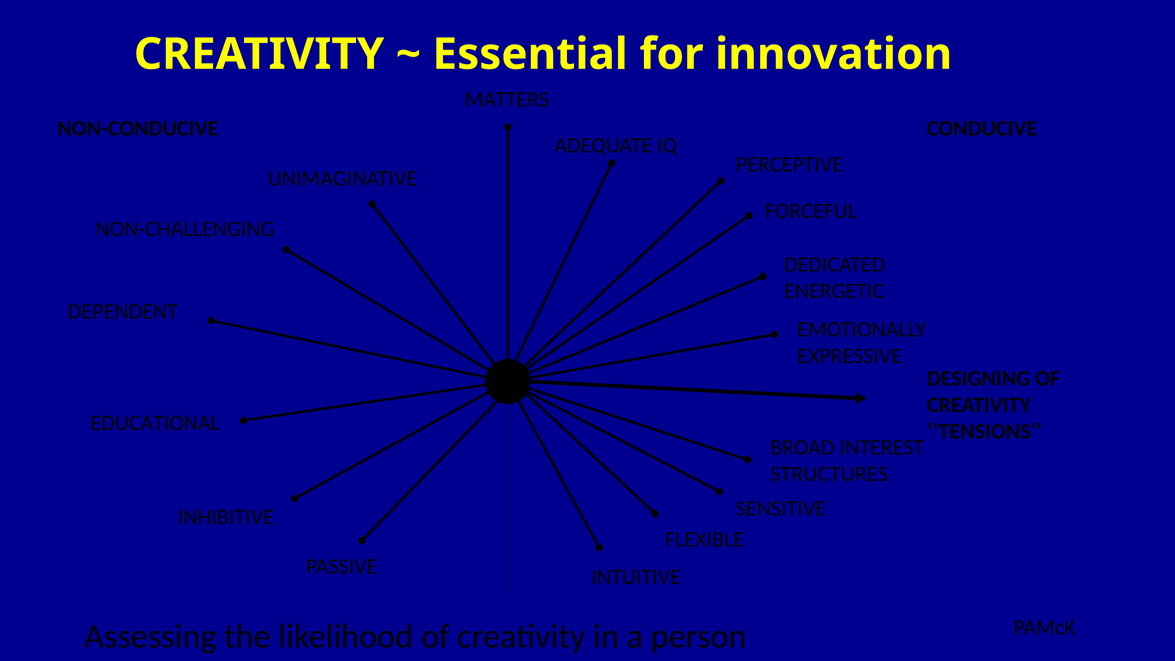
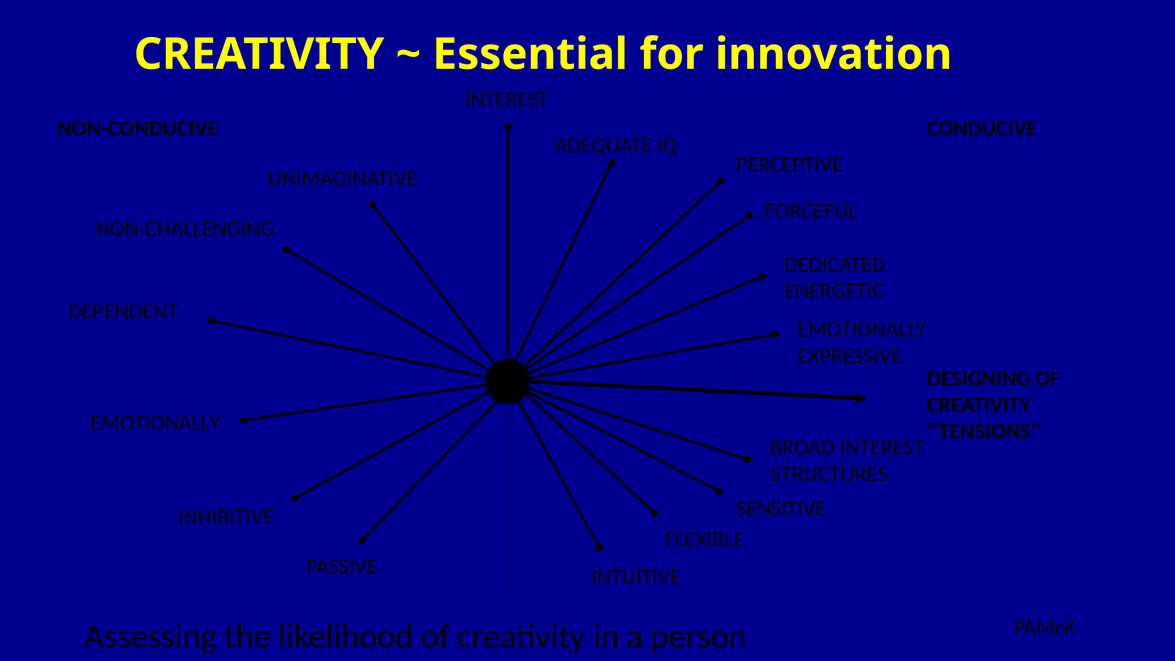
MATTERS: MATTERS -> INTEREST (507, 100)
EDUCATIONAL: EDUCATIONAL -> EMOTIONALLY (155, 423)
